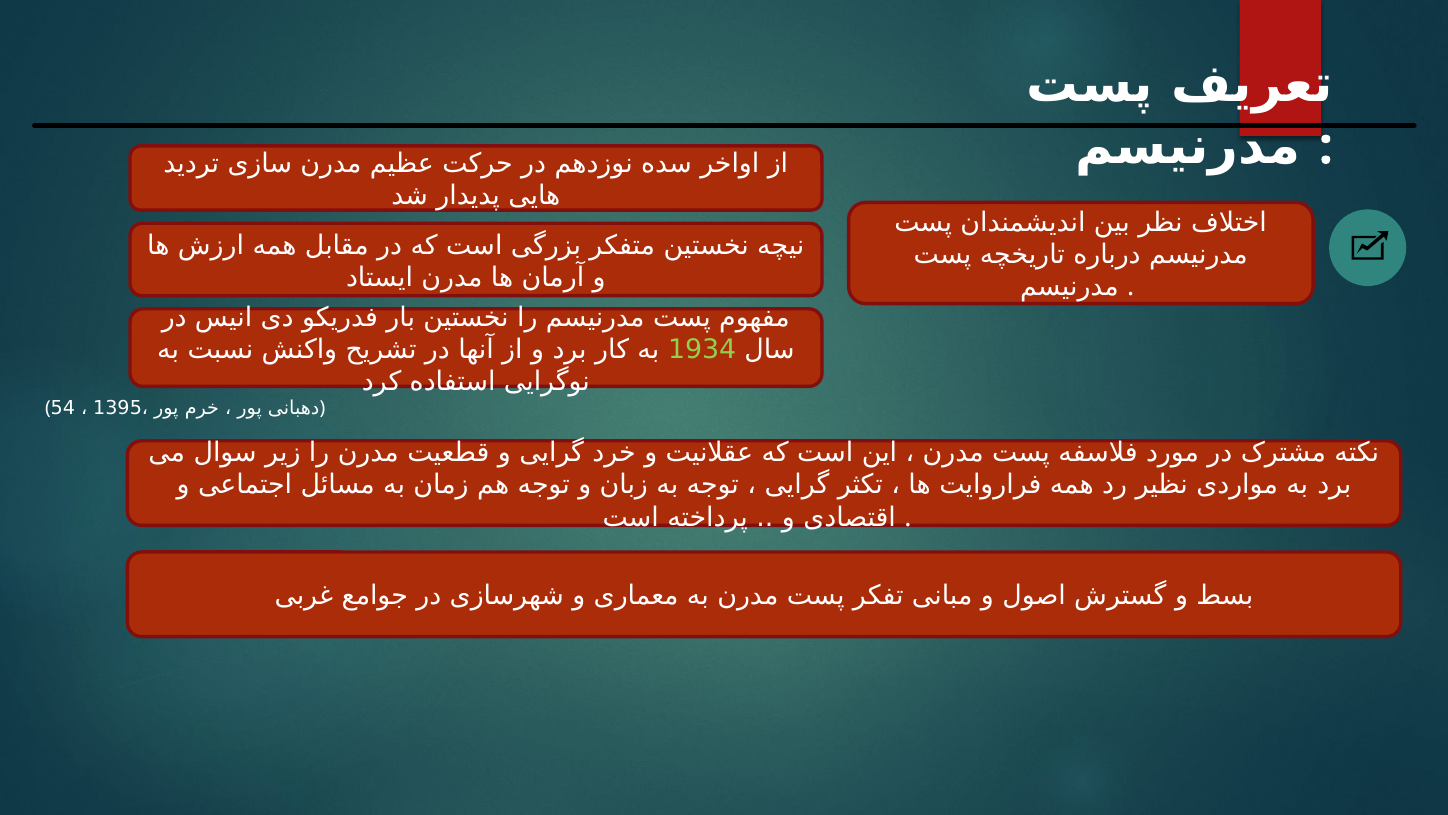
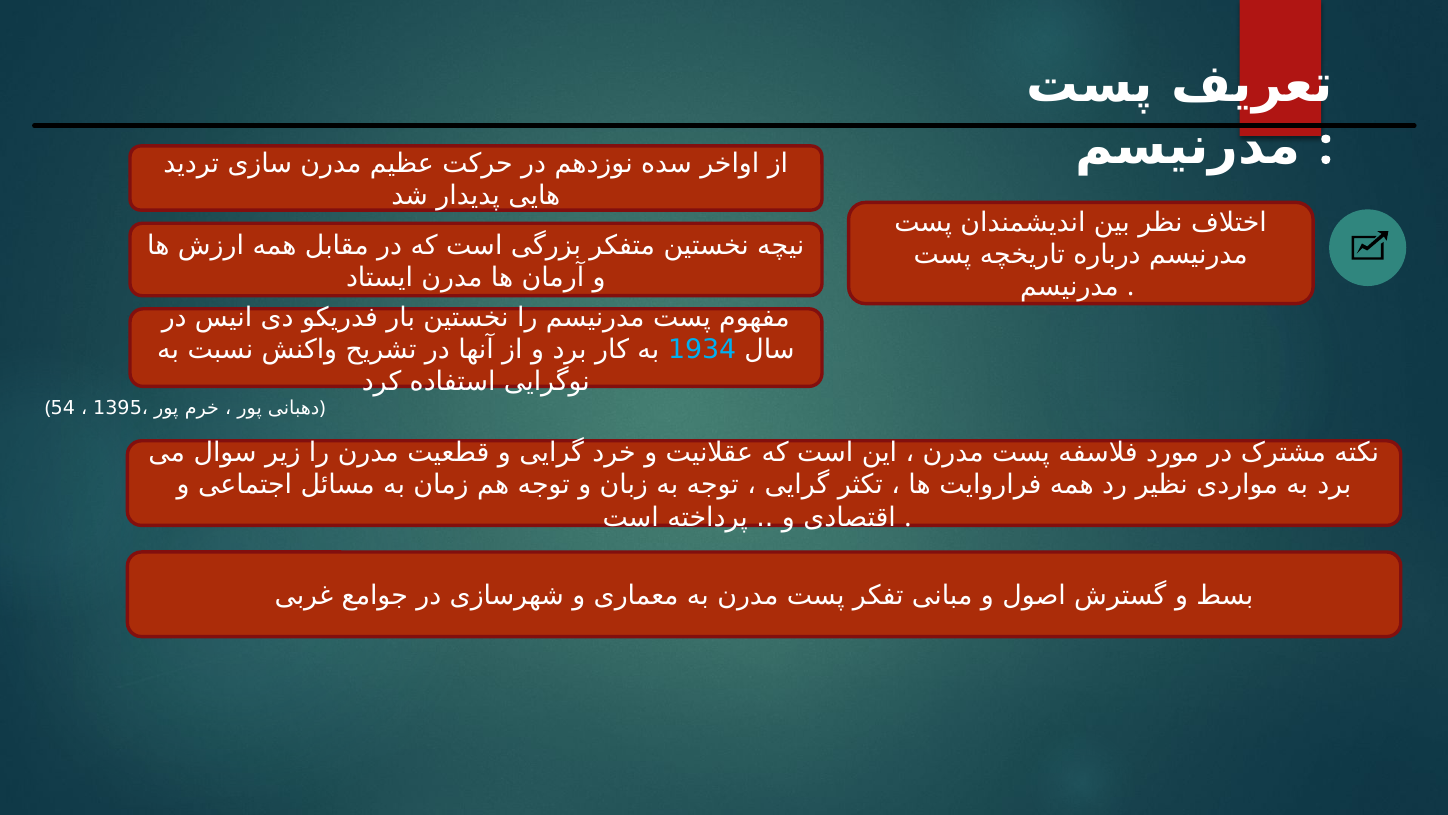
1934 colour: light green -> light blue (702, 349)
